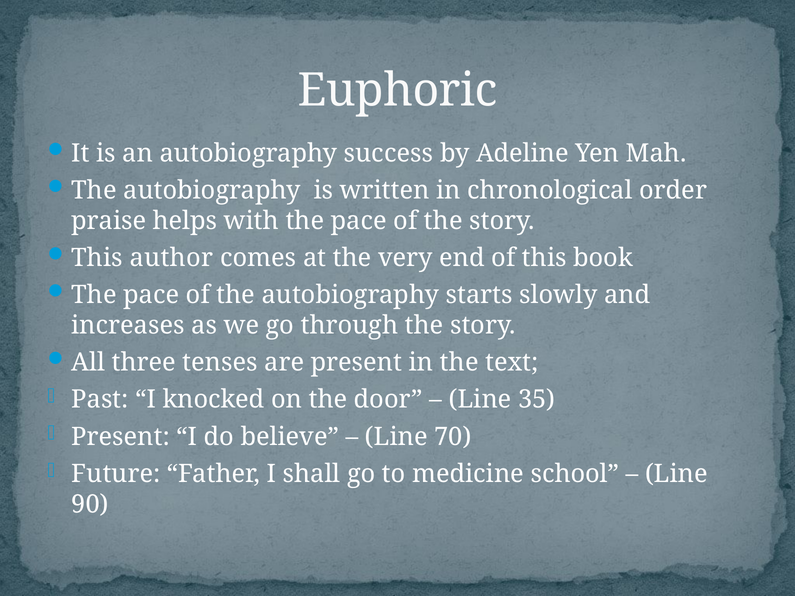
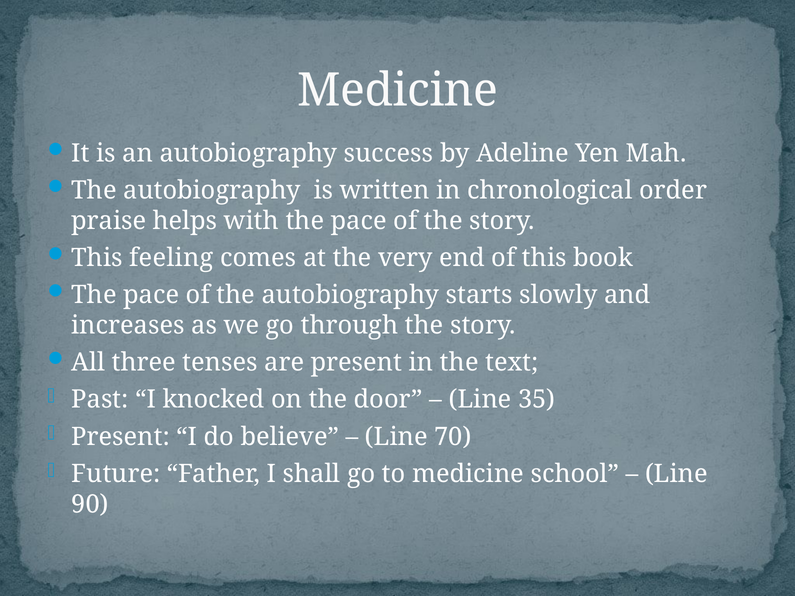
Euphoric: Euphoric -> Medicine (398, 91)
author: author -> feeling (171, 258)
